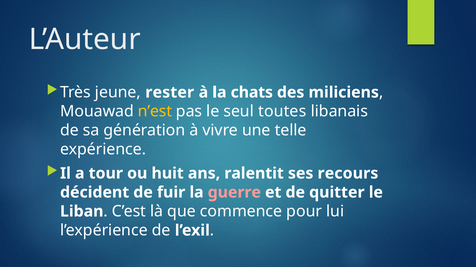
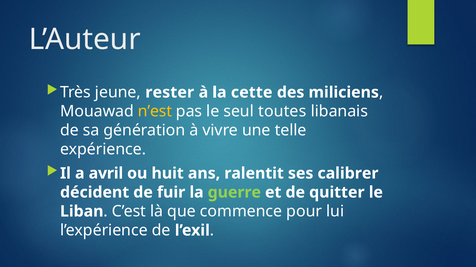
chats: chats -> cette (252, 93)
tour: tour -> avril (106, 174)
recours: recours -> calibrer (348, 174)
guerre colour: pink -> light green (234, 193)
